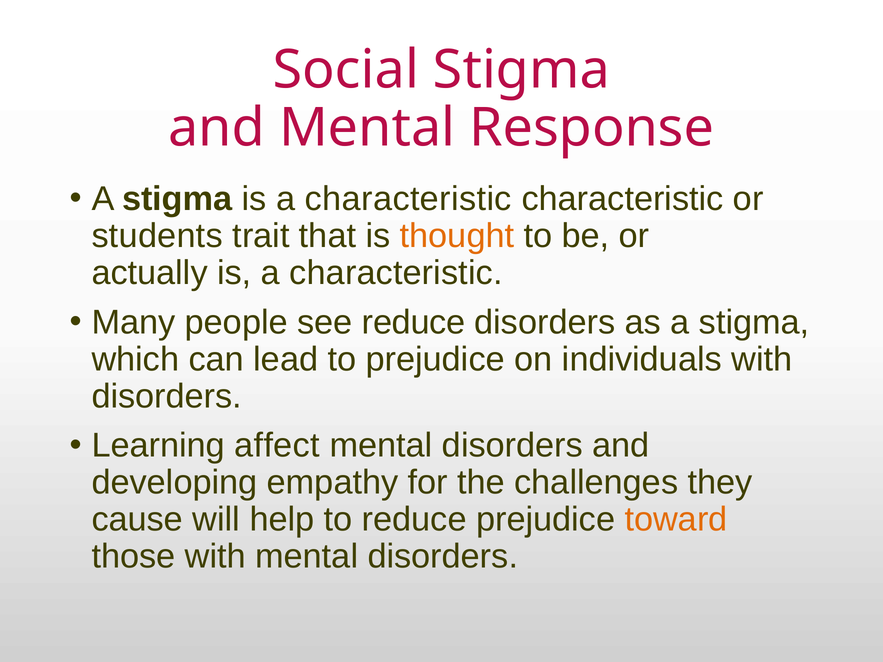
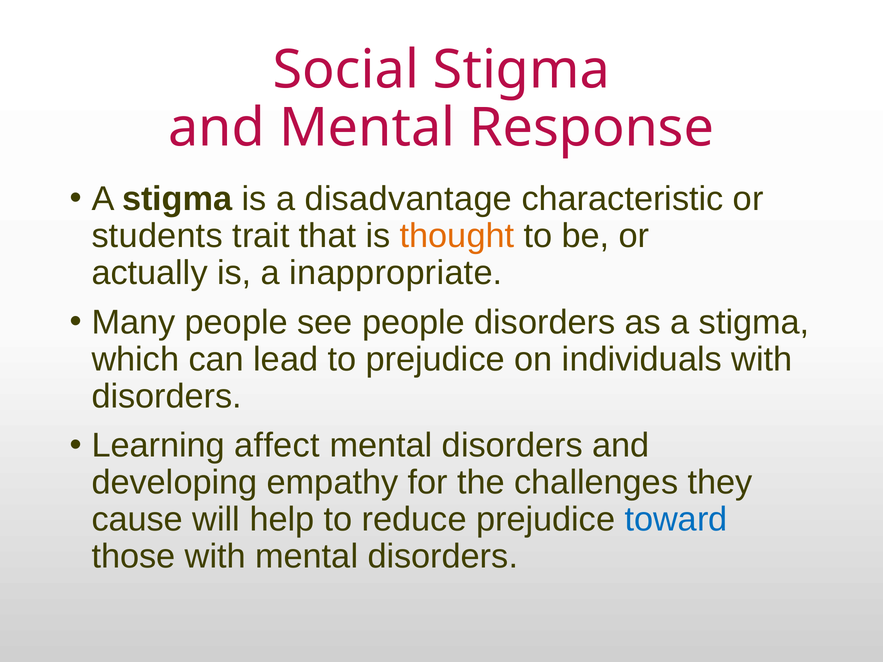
stigma is a characteristic: characteristic -> disadvantage (408, 199)
actually is a characteristic: characteristic -> inappropriate (396, 273)
see reduce: reduce -> people (413, 322)
toward colour: orange -> blue (676, 520)
